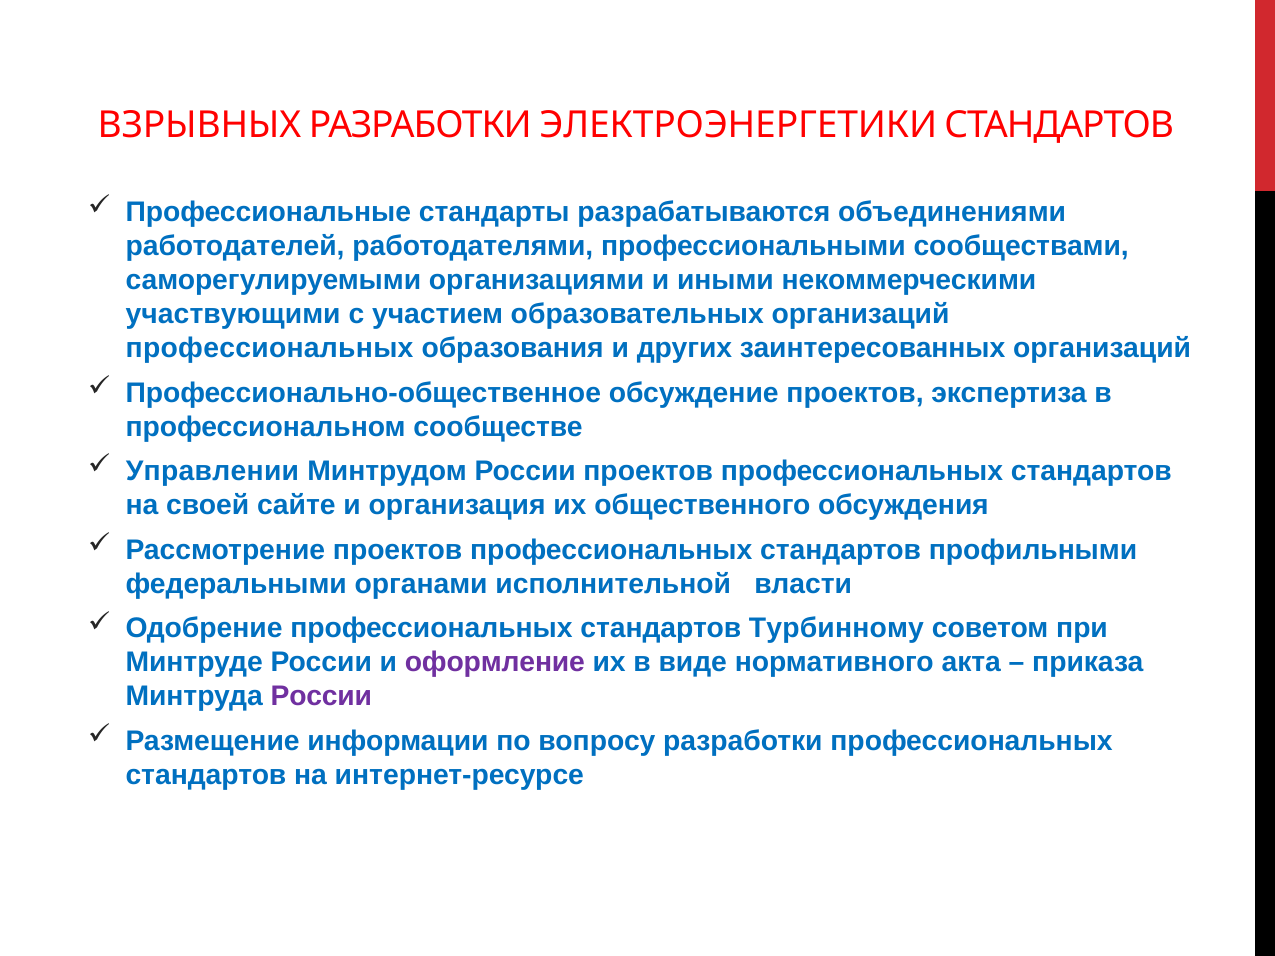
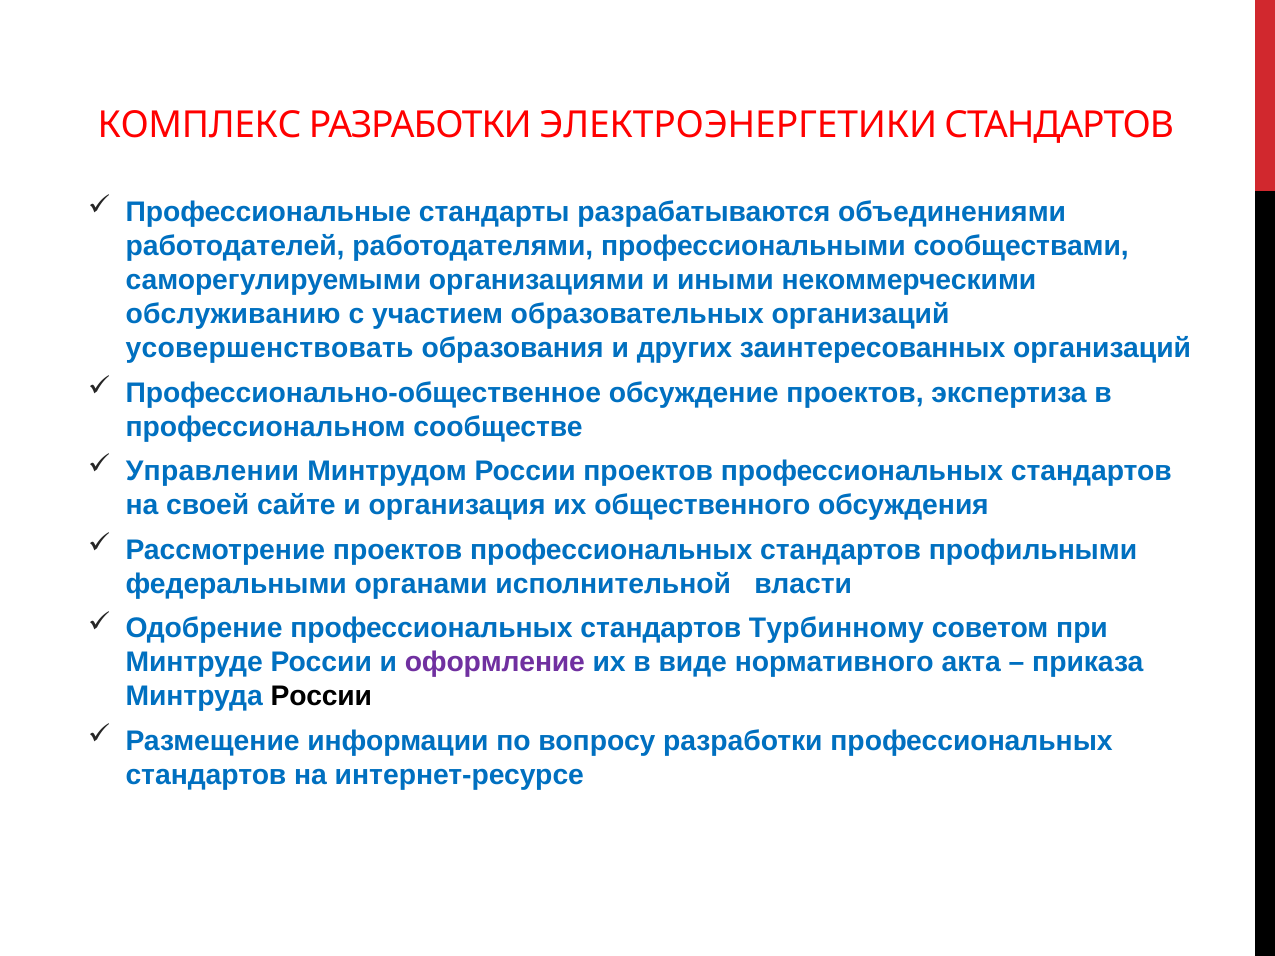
ВЗРЫВНЫХ: ВЗРЫВНЫХ -> КОМПЛЕКС (200, 125)
участвующими: участвующими -> обслуживанию (233, 314)
профессиональных: профессиональных -> усовершенствовать (270, 348)
России colour: purple -> black (321, 697)
